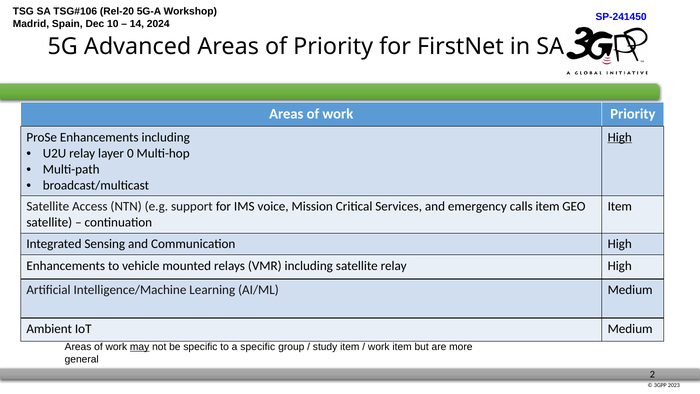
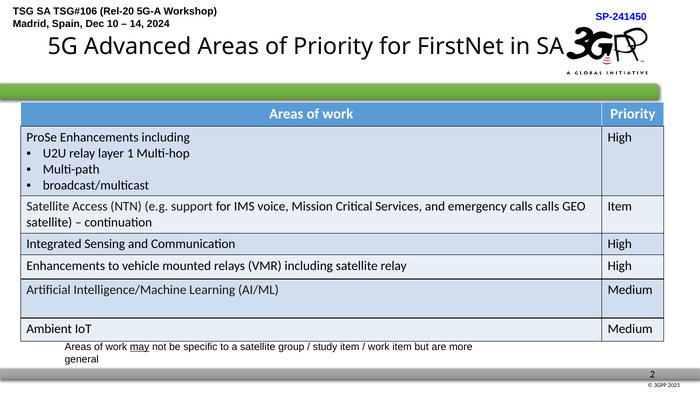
High underline: present -> none (620, 137)
0: 0 -> 1 (130, 153)
calls item: item -> calls (547, 206)
a specific: specific -> satellite (258, 347)
